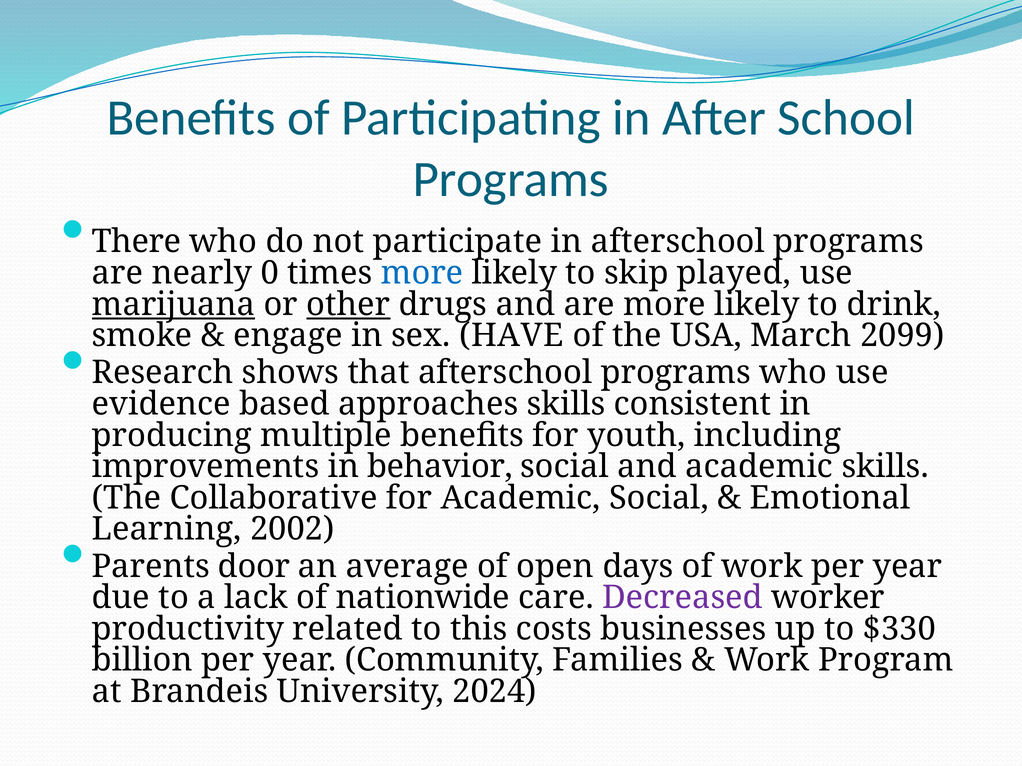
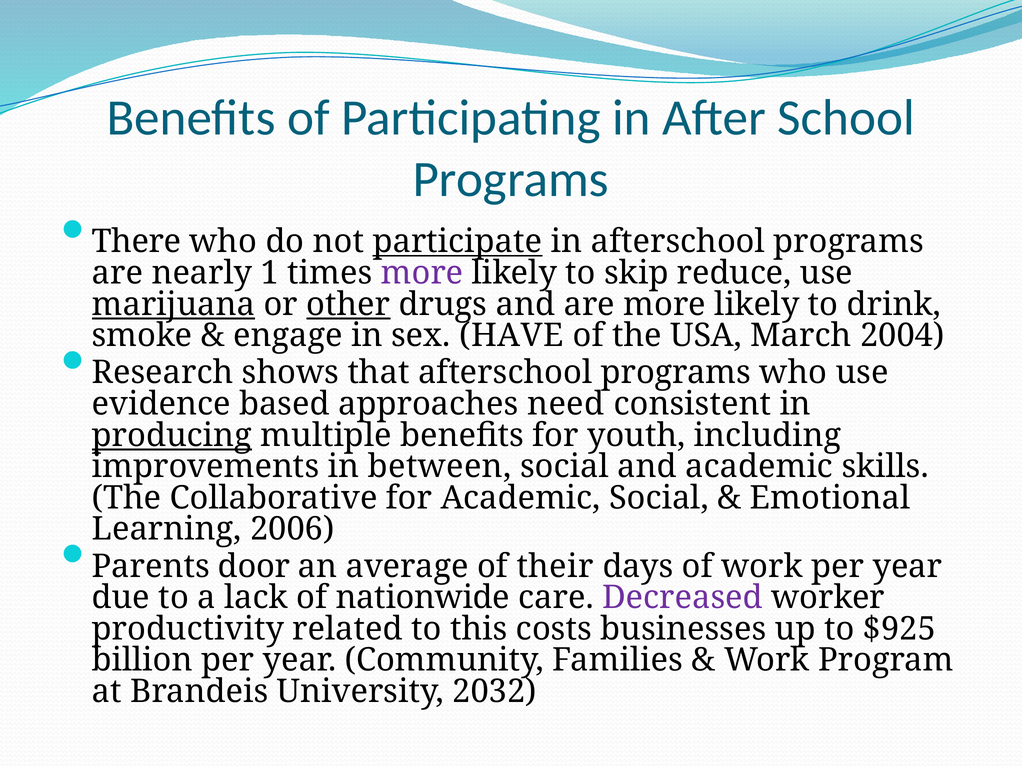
participate underline: none -> present (457, 242)
0: 0 -> 1 (270, 273)
more colour: blue -> purple (422, 273)
played: played -> reduce (734, 273)
2099: 2099 -> 2004 (902, 336)
approaches skills: skills -> need (566, 404)
producing underline: none -> present (172, 436)
behavior: behavior -> between (440, 467)
2002: 2002 -> 2006 (292, 529)
open: open -> their (555, 567)
$330: $330 -> $925 (899, 629)
2024: 2024 -> 2032 (494, 692)
